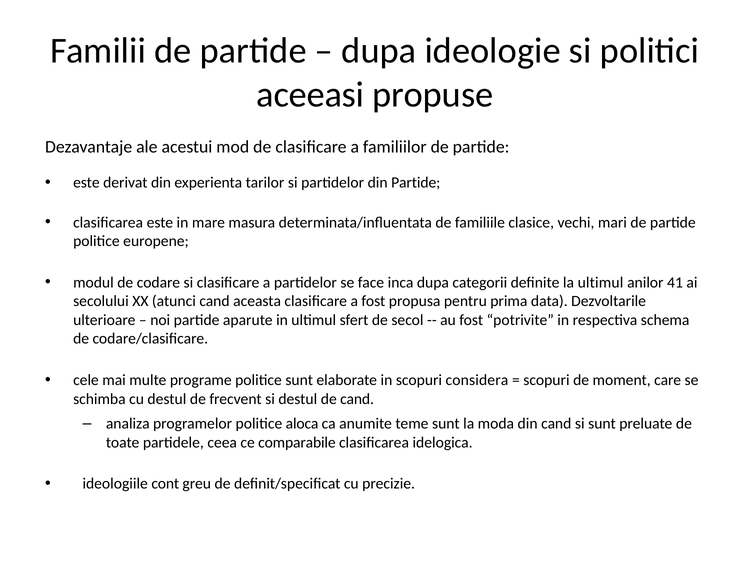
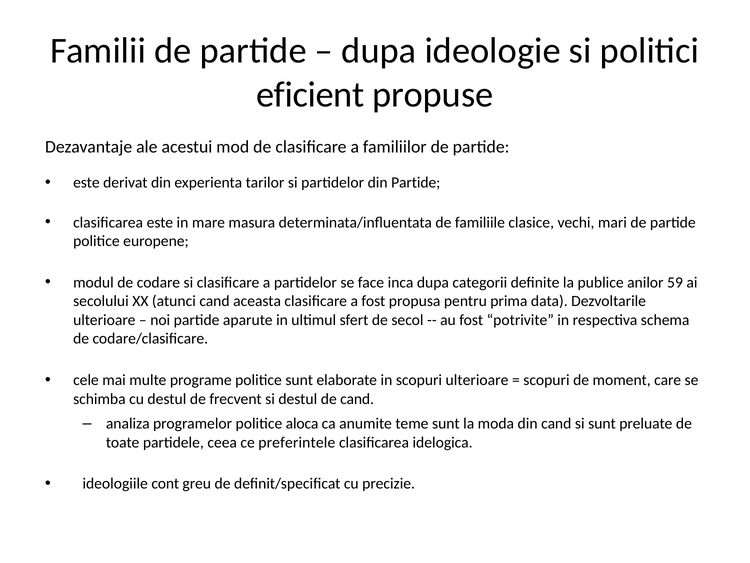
aceeasi: aceeasi -> eficient (310, 94)
la ultimul: ultimul -> publice (601, 282)
41: 41 -> 59 (675, 282)
scopuri considera: considera -> ulterioare (477, 380)
comparabile: comparabile -> preferintele (297, 442)
